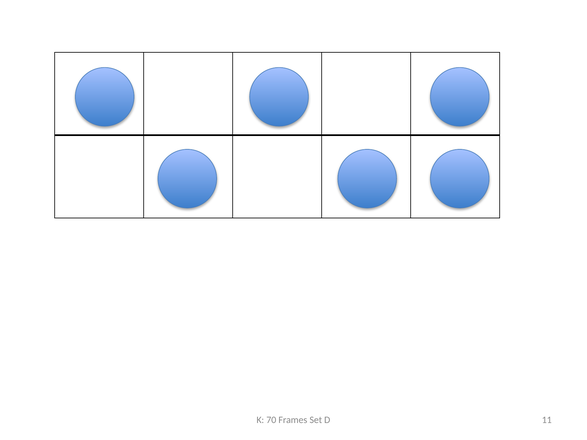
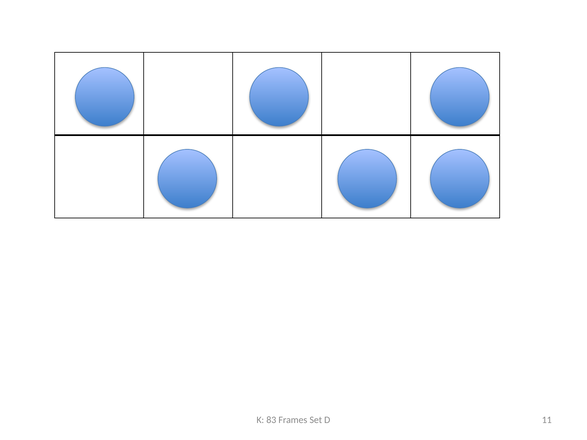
70: 70 -> 83 (271, 420)
